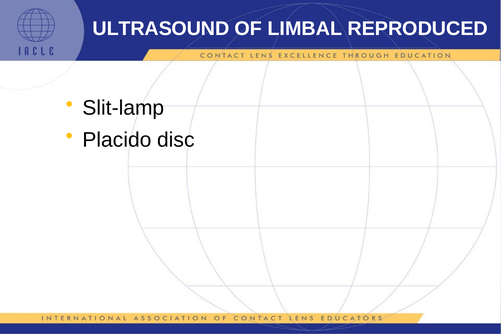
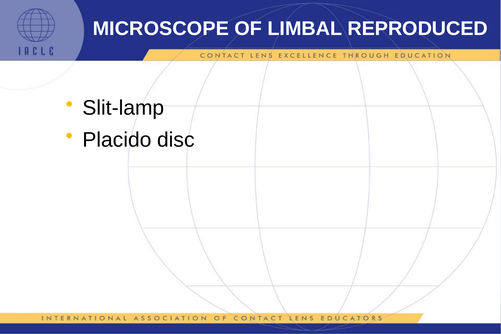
ULTRASOUND: ULTRASOUND -> MICROSCOPE (161, 28)
